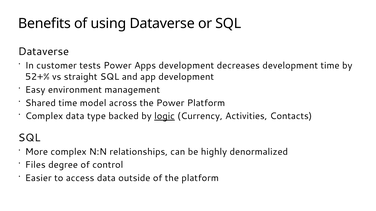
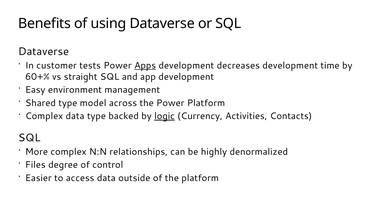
Apps underline: none -> present (145, 66)
52+%: 52+% -> 60+% (37, 77)
Shared time: time -> type (68, 103)
